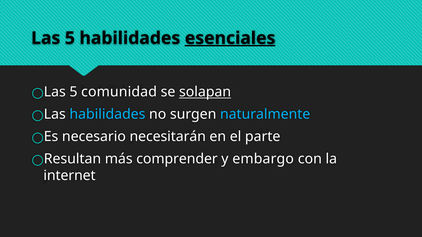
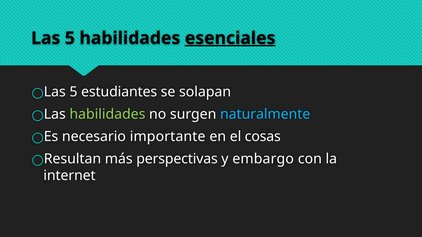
comunidad: comunidad -> estudiantes (119, 92)
solapan underline: present -> none (205, 92)
habilidades colour: light blue -> light green (107, 114)
necesitarán: necesitarán -> importante (168, 137)
parte: parte -> cosas (263, 137)
comprender: comprender -> perspectivas (177, 159)
